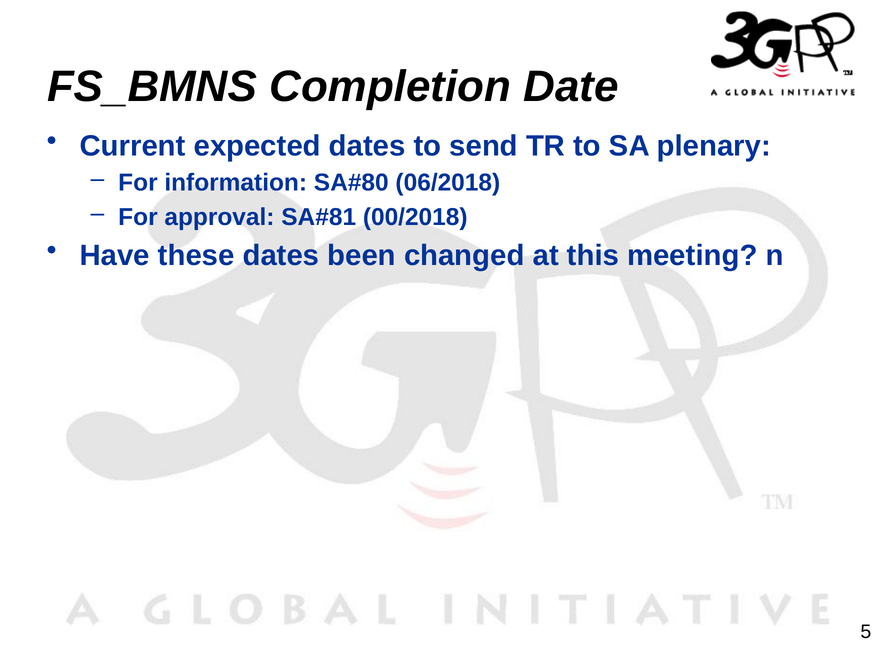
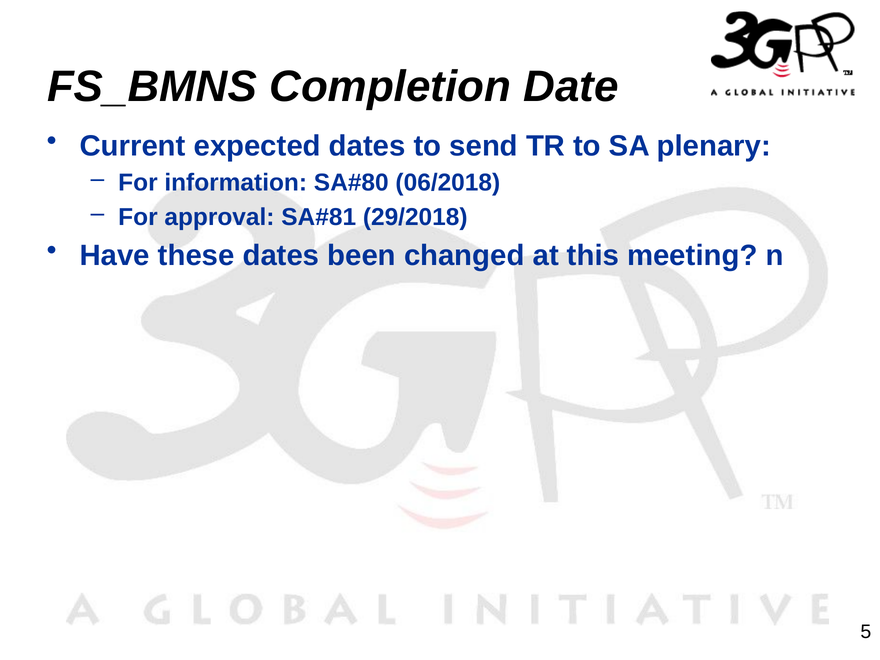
00/2018: 00/2018 -> 29/2018 (415, 217)
